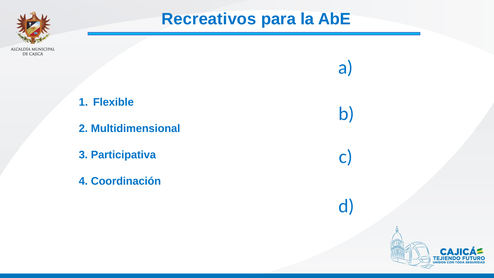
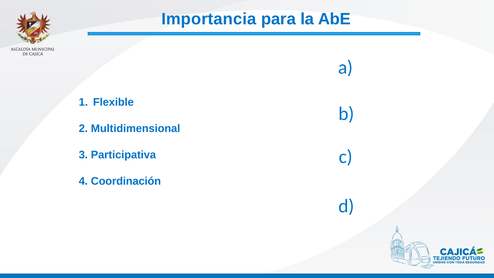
Recreativos: Recreativos -> Importancia (209, 19)
